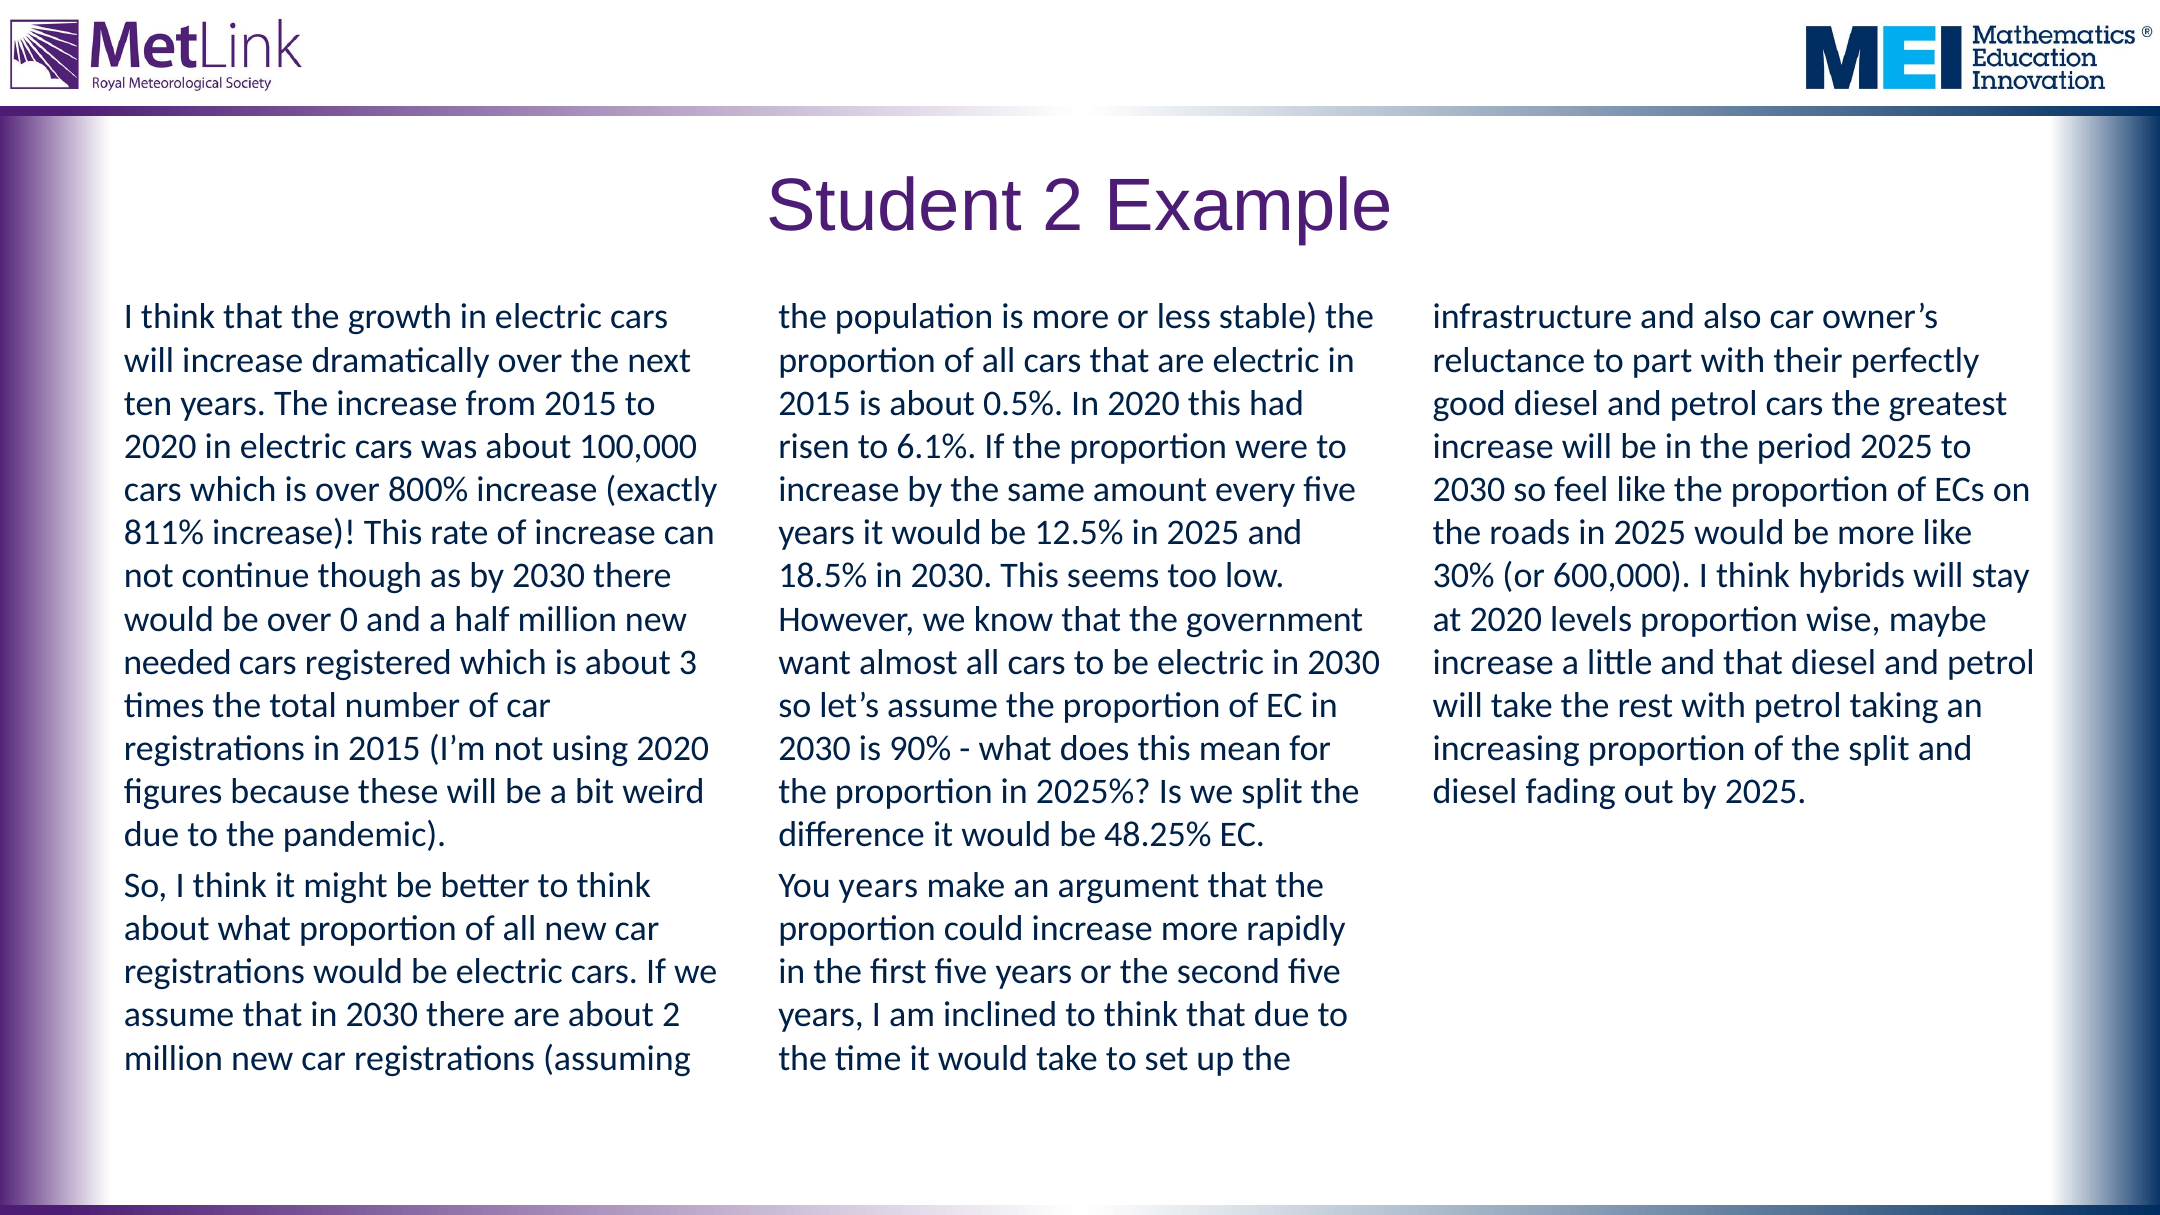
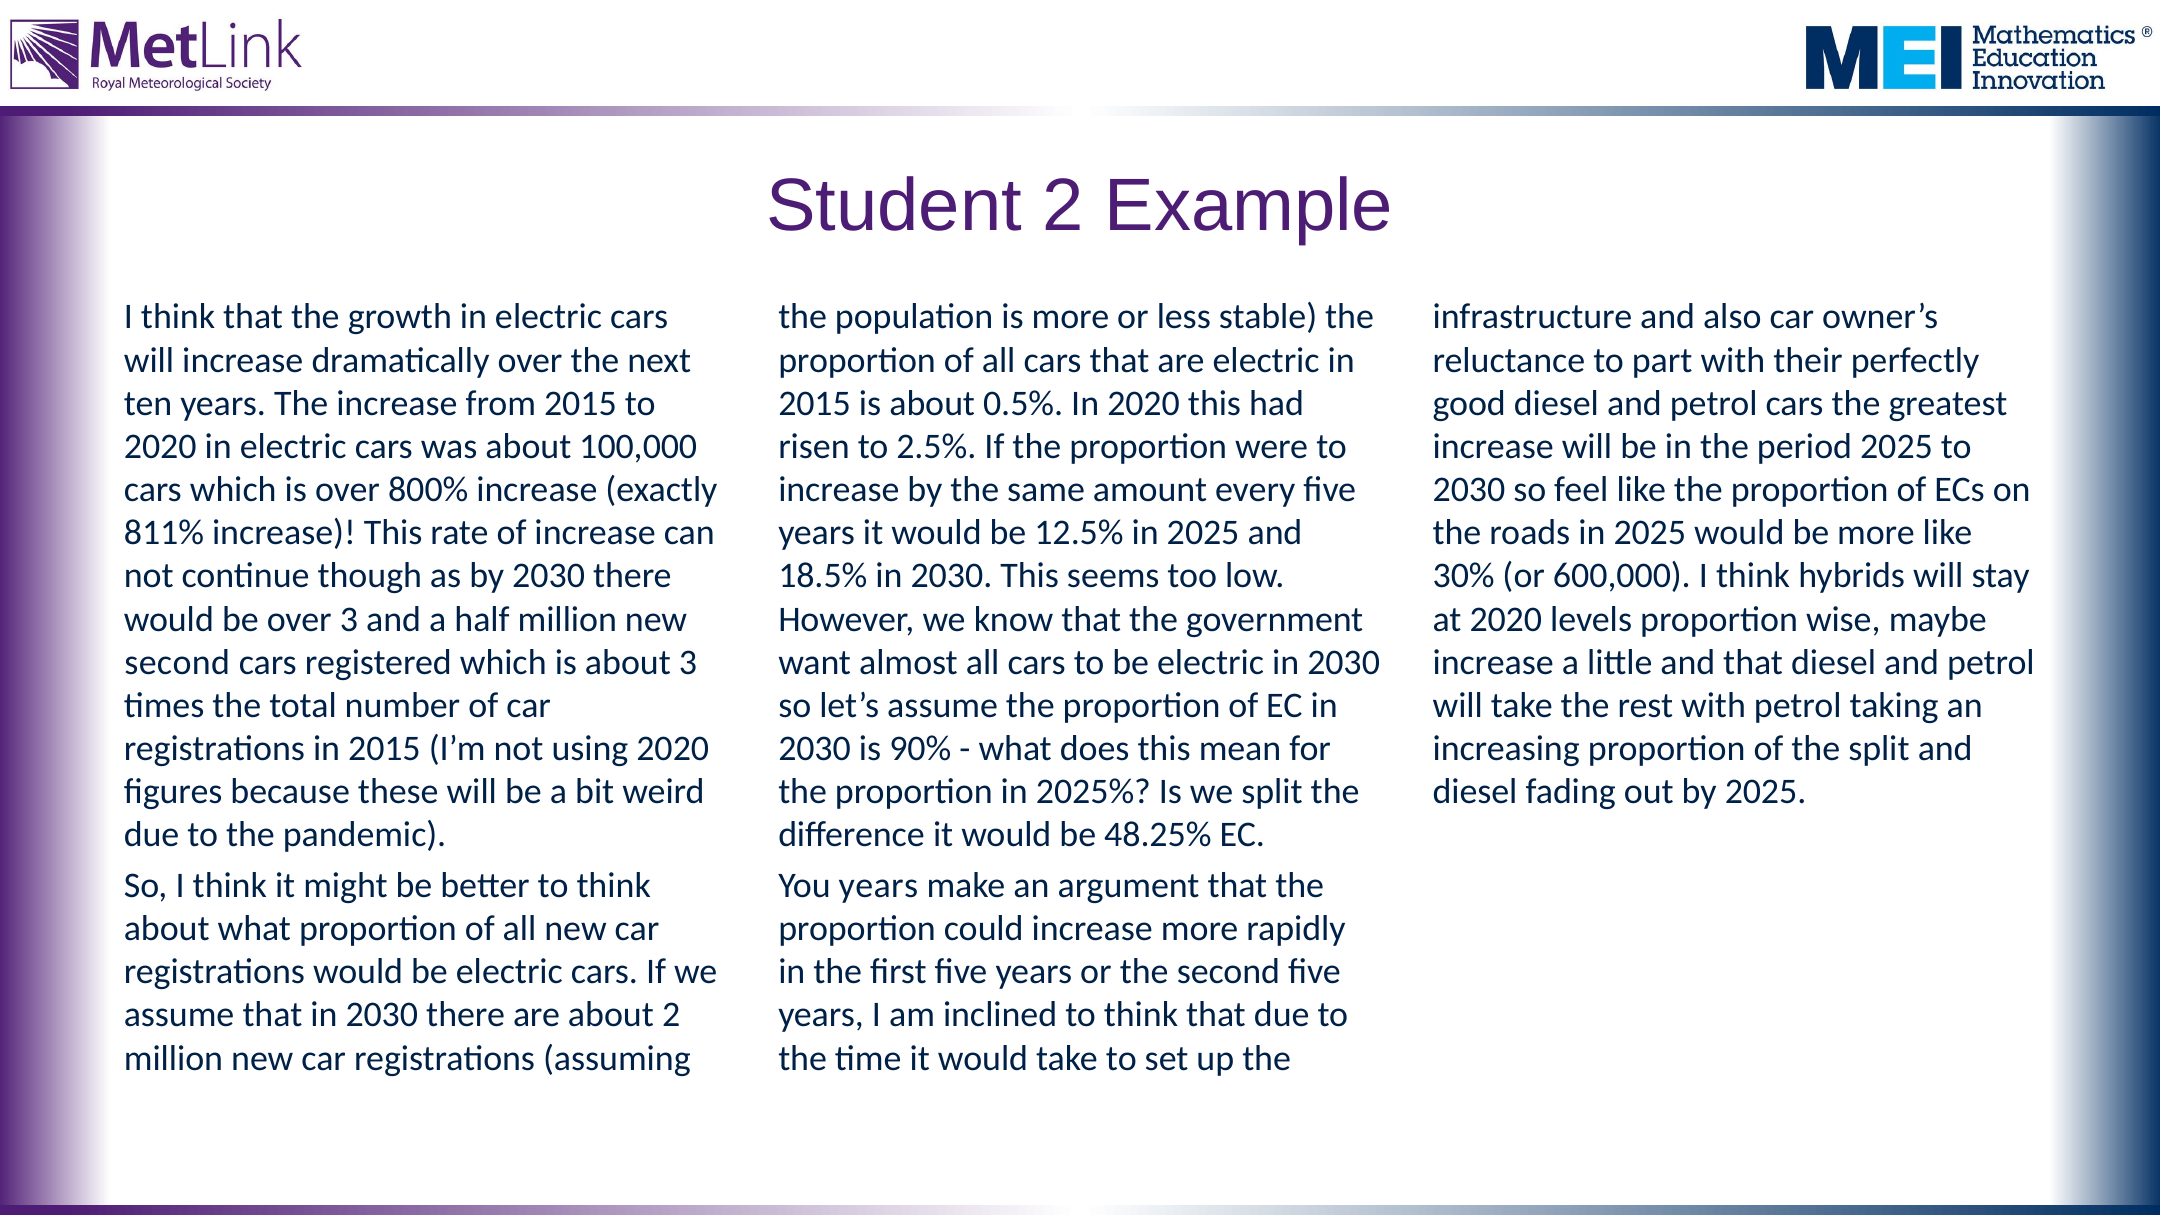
6.1%: 6.1% -> 2.5% (936, 447)
over 0: 0 -> 3 (349, 619)
needed: needed -> second (177, 662)
